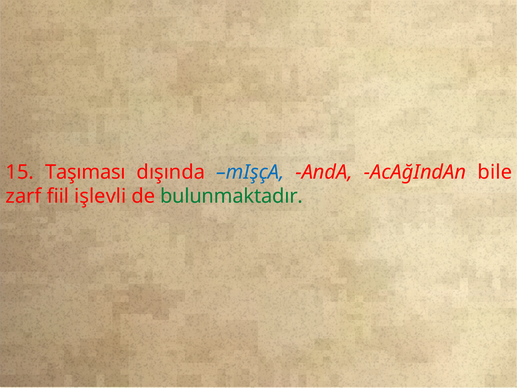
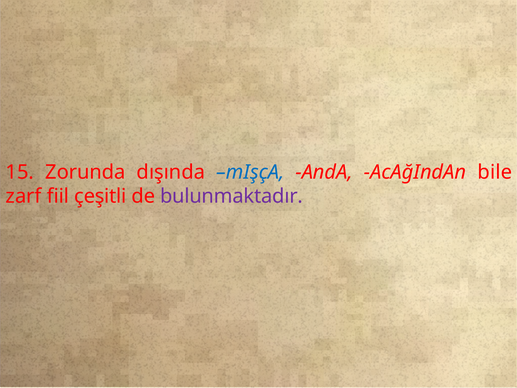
Taşıması: Taşıması -> Zorunda (85, 172)
işlevli: işlevli -> çeşitli (100, 196)
bulunmaktadır colour: green -> purple (231, 196)
